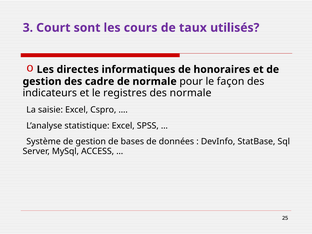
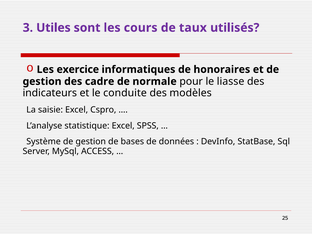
Court: Court -> Utiles (53, 28)
directes: directes -> exercice (78, 69)
façon: façon -> liasse (231, 81)
registres: registres -> conduite (125, 93)
des normale: normale -> modèles (191, 93)
